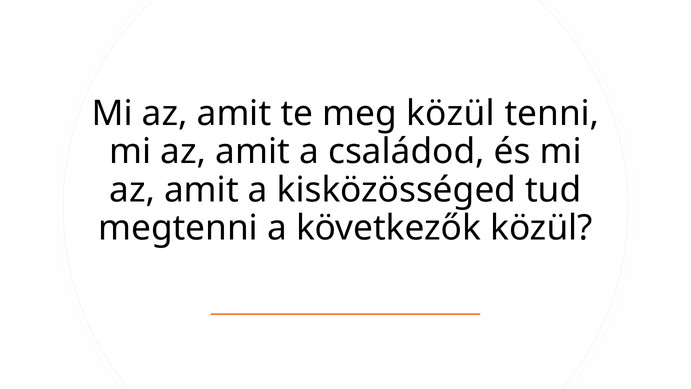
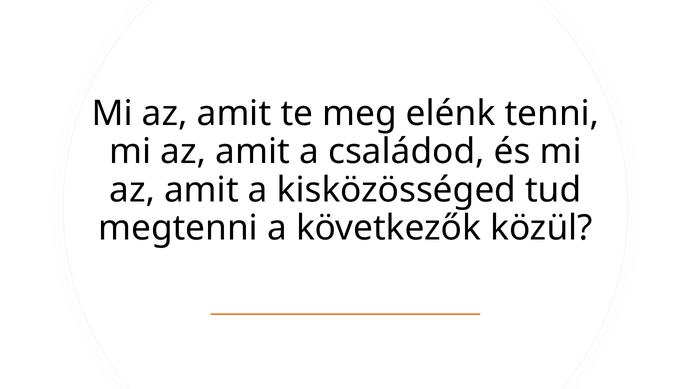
meg közül: közül -> elénk (451, 114)
